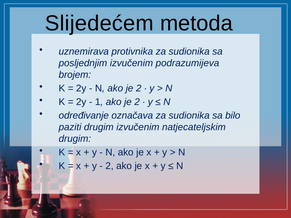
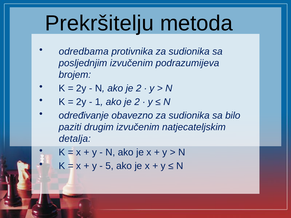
Slijedećem: Slijedećem -> Prekršitelju (99, 23)
uznemirava: uznemirava -> odredbama (84, 52)
označava: označava -> obavezno (132, 116)
drugim: drugim -> detalja (75, 139)
2: 2 -> 5 (110, 166)
